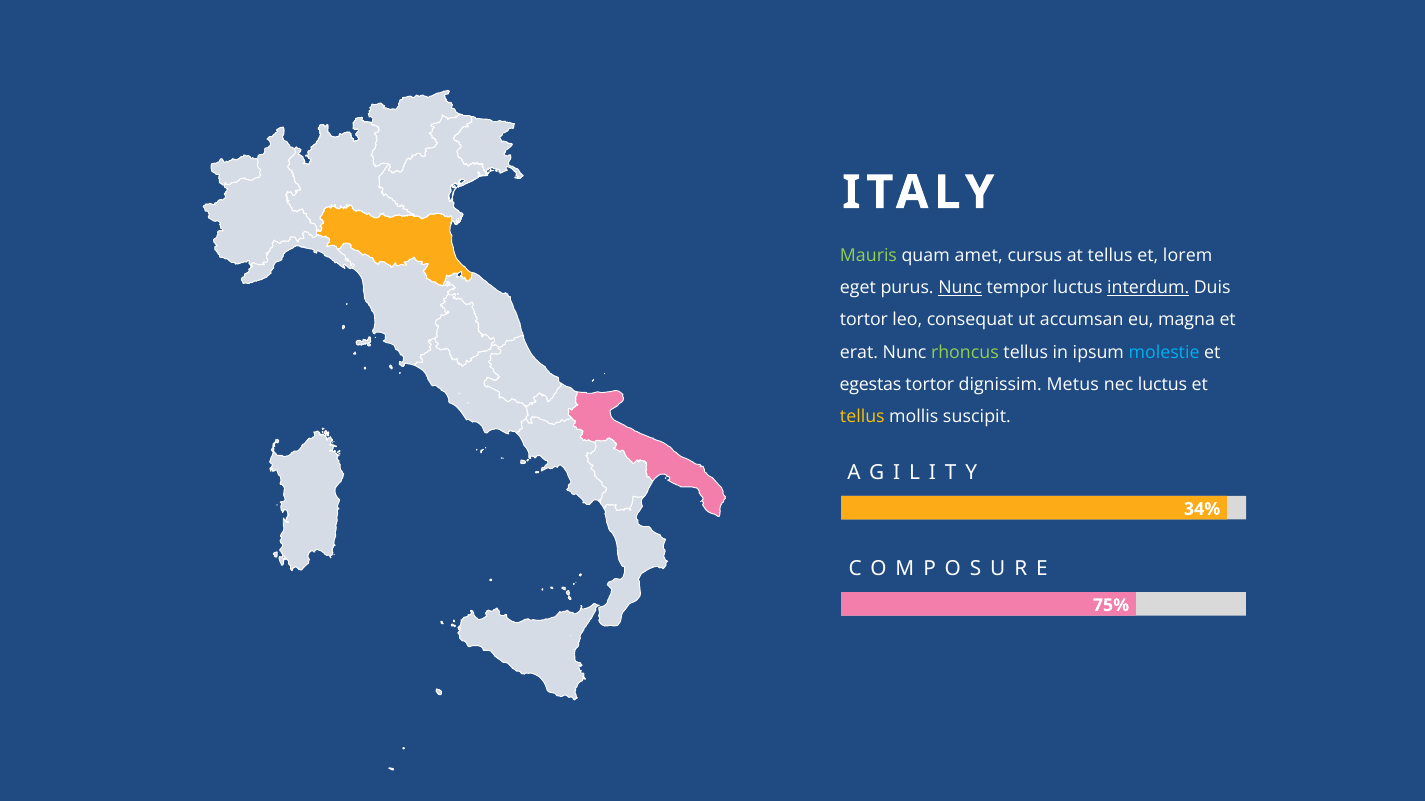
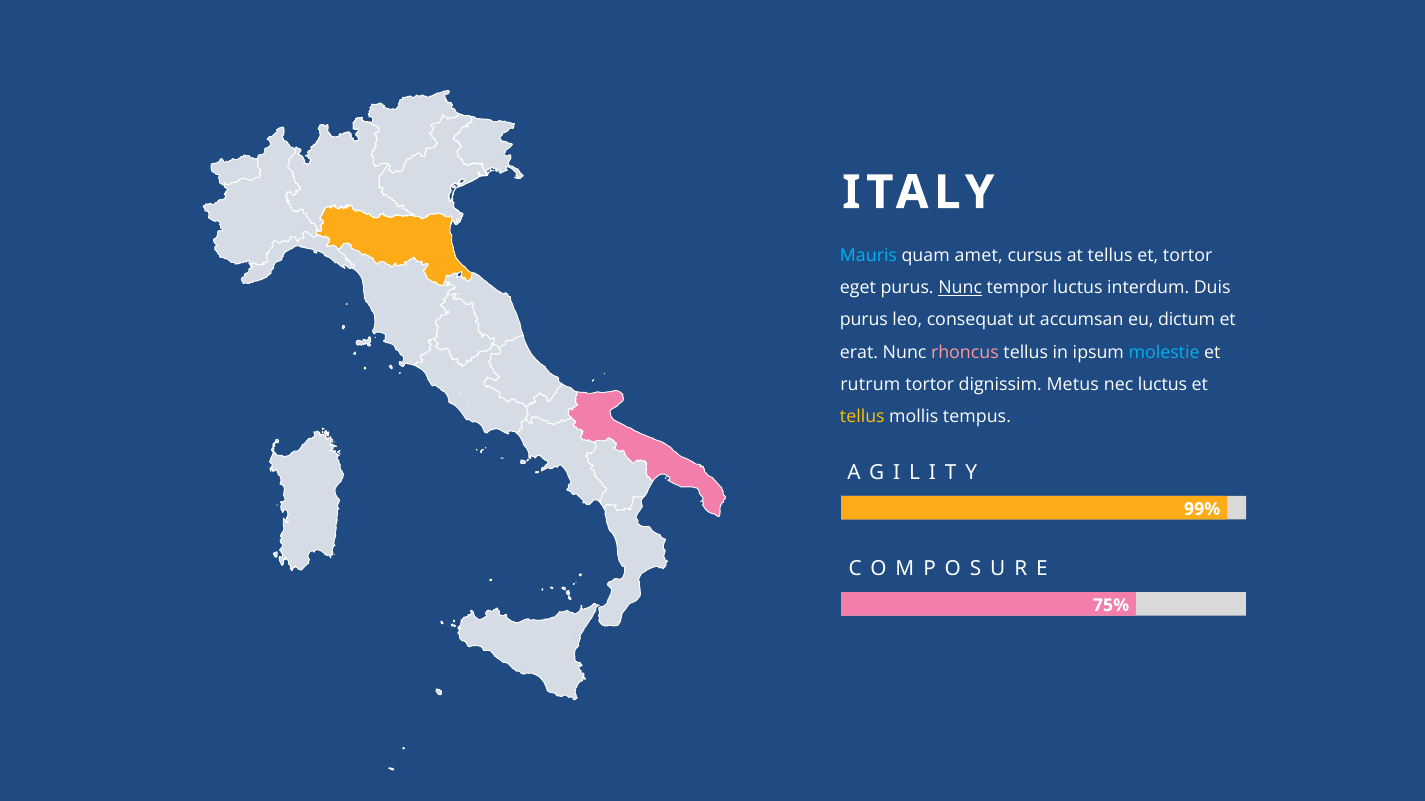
Mauris colour: light green -> light blue (868, 256)
et lorem: lorem -> tortor (1188, 256)
interdum underline: present -> none (1148, 288)
tortor: tortor -> purus (864, 320)
magna: magna -> dictum (1187, 320)
rhoncus colour: light green -> pink (965, 352)
egestas: egestas -> rutrum (870, 384)
suscipit: suscipit -> tempus (977, 416)
34%: 34% -> 99% (1202, 509)
